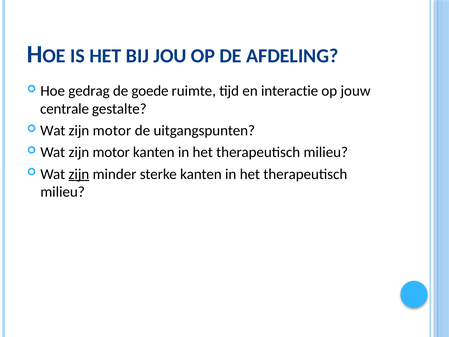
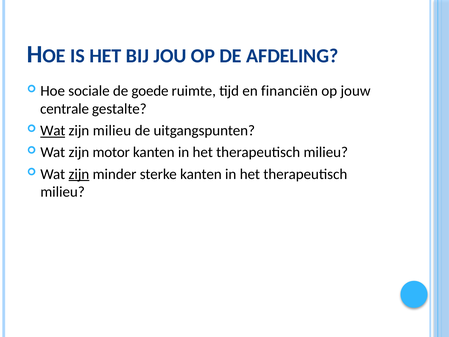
gedrag: gedrag -> sociale (89, 91)
interactie: interactie -> financiën (289, 91)
Wat underline: none -> present (53, 131)
motor: motor -> milieu (112, 131)
